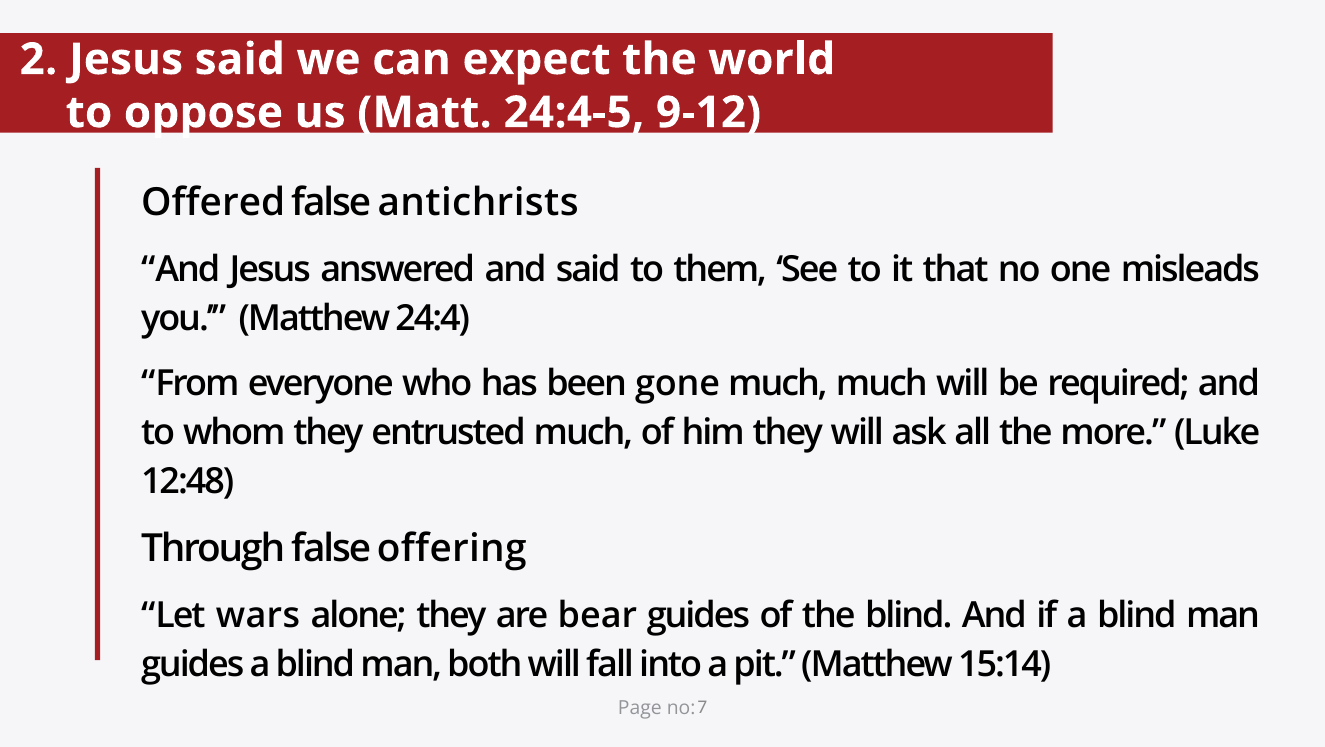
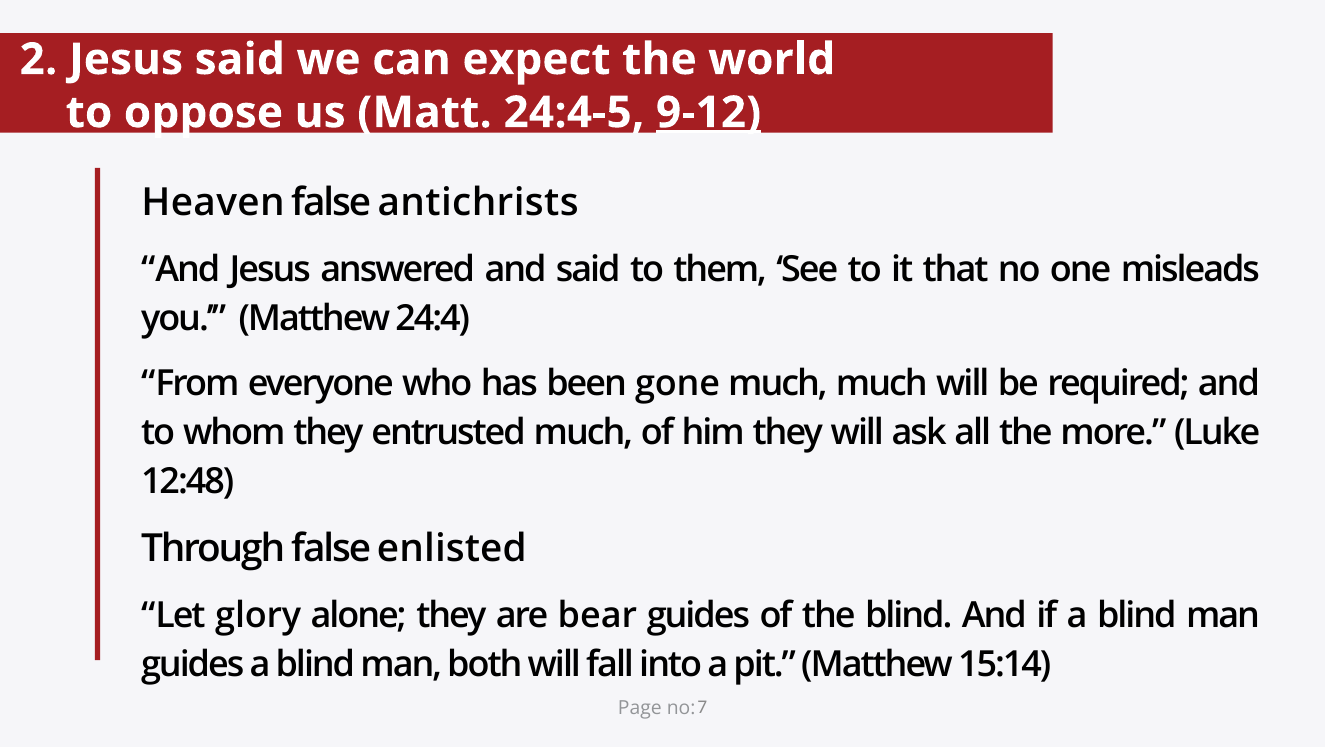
9-12 underline: none -> present (709, 113)
Offered: Offered -> Heaven (213, 203)
offering: offering -> enlisted (452, 549)
wars: wars -> glory (258, 616)
